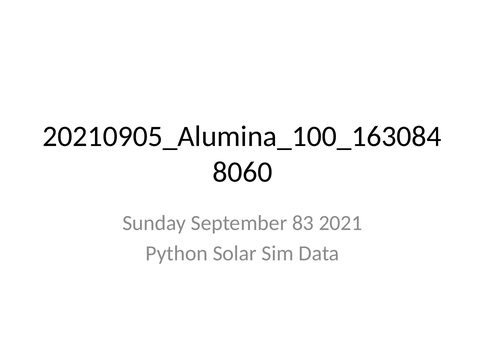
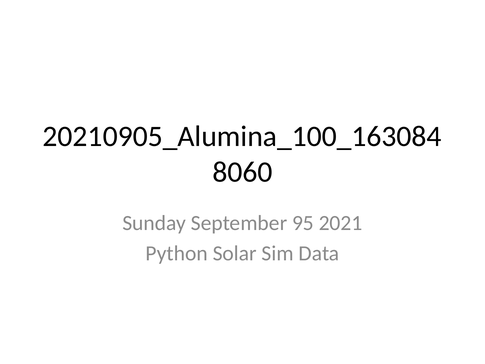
83: 83 -> 95 (303, 223)
